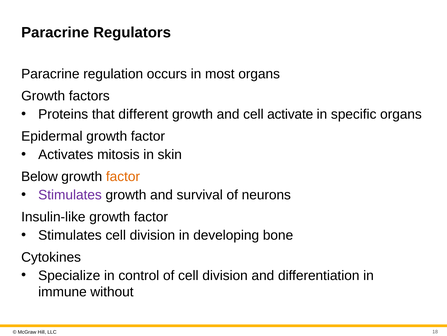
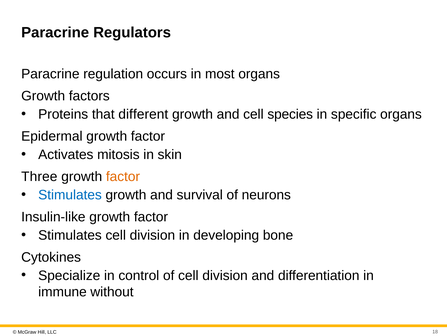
activate: activate -> species (290, 114)
Below: Below -> Three (39, 176)
Stimulates colour: purple -> blue (70, 194)
